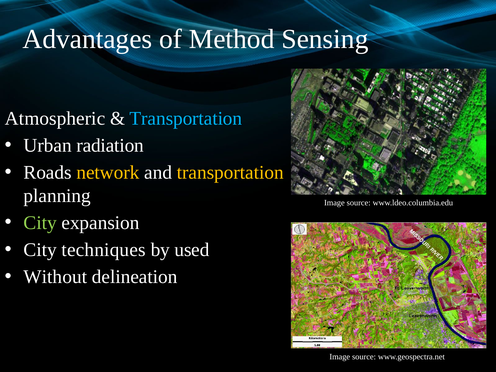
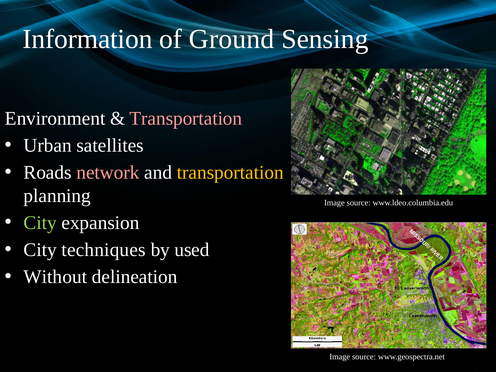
Advantages: Advantages -> Information (87, 39)
Method: Method -> Ground (232, 39)
Atmospheric: Atmospheric -> Environment (55, 118)
Transportation colour: light blue -> pink (186, 118)
radiation: radiation -> satellites (110, 145)
network colour: yellow -> pink (108, 172)
